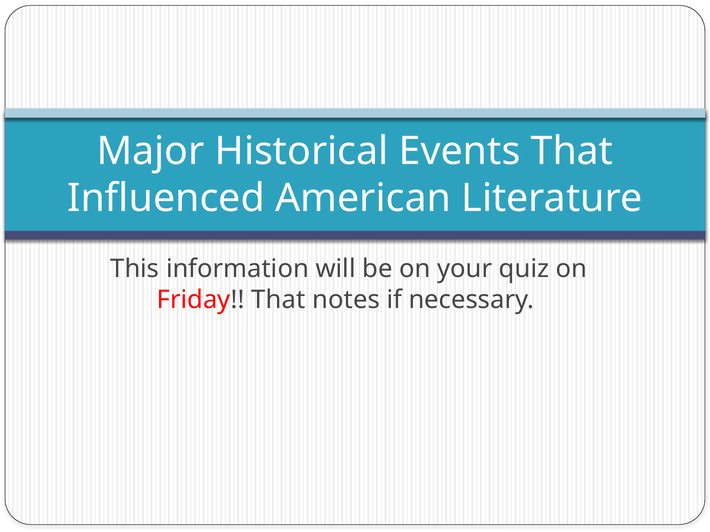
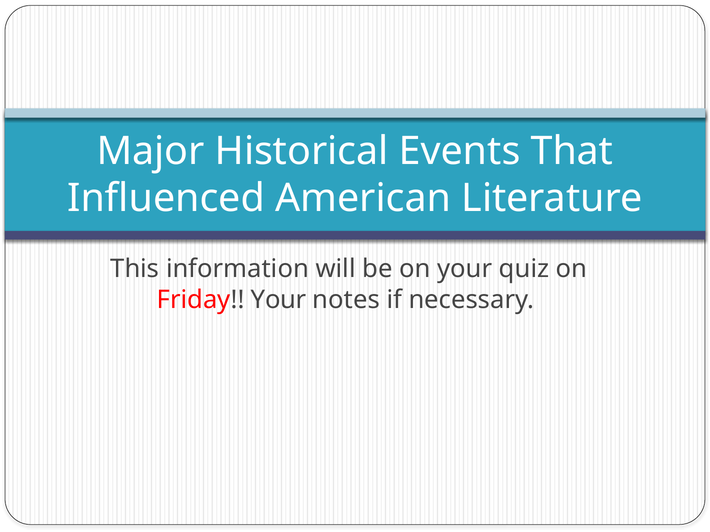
Friday That: That -> Your (279, 300)
